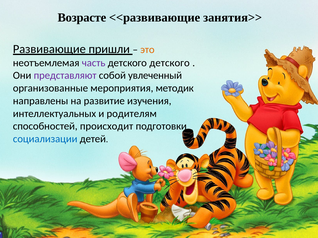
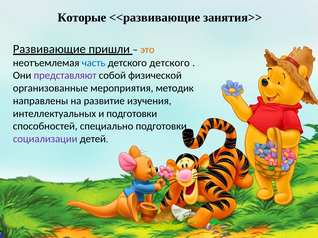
Возрасте: Возрасте -> Которые (82, 17)
часть colour: purple -> blue (94, 63)
увлеченный: увлеченный -> физической (155, 76)
и родителям: родителям -> подготовки (132, 114)
происходит: происходит -> специально (107, 127)
социализации colour: blue -> purple (45, 139)
